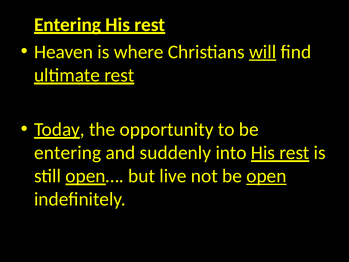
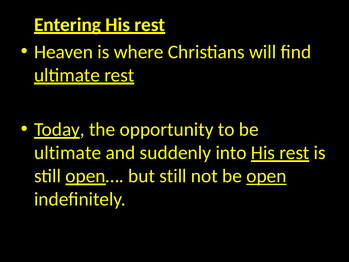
will underline: present -> none (263, 52)
entering: entering -> ultimate (68, 153)
but live: live -> still (173, 176)
